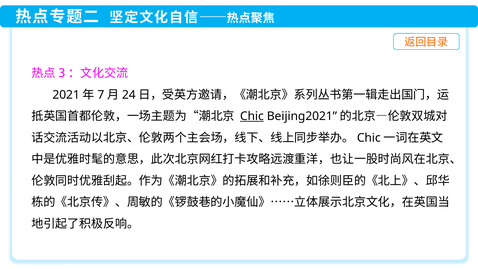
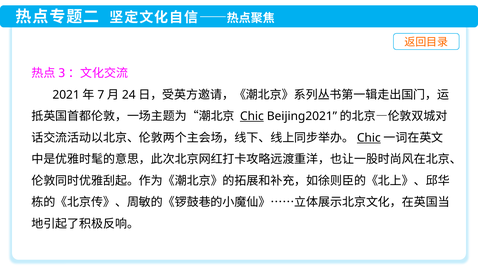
Chic underline: none -> present (369, 138)
